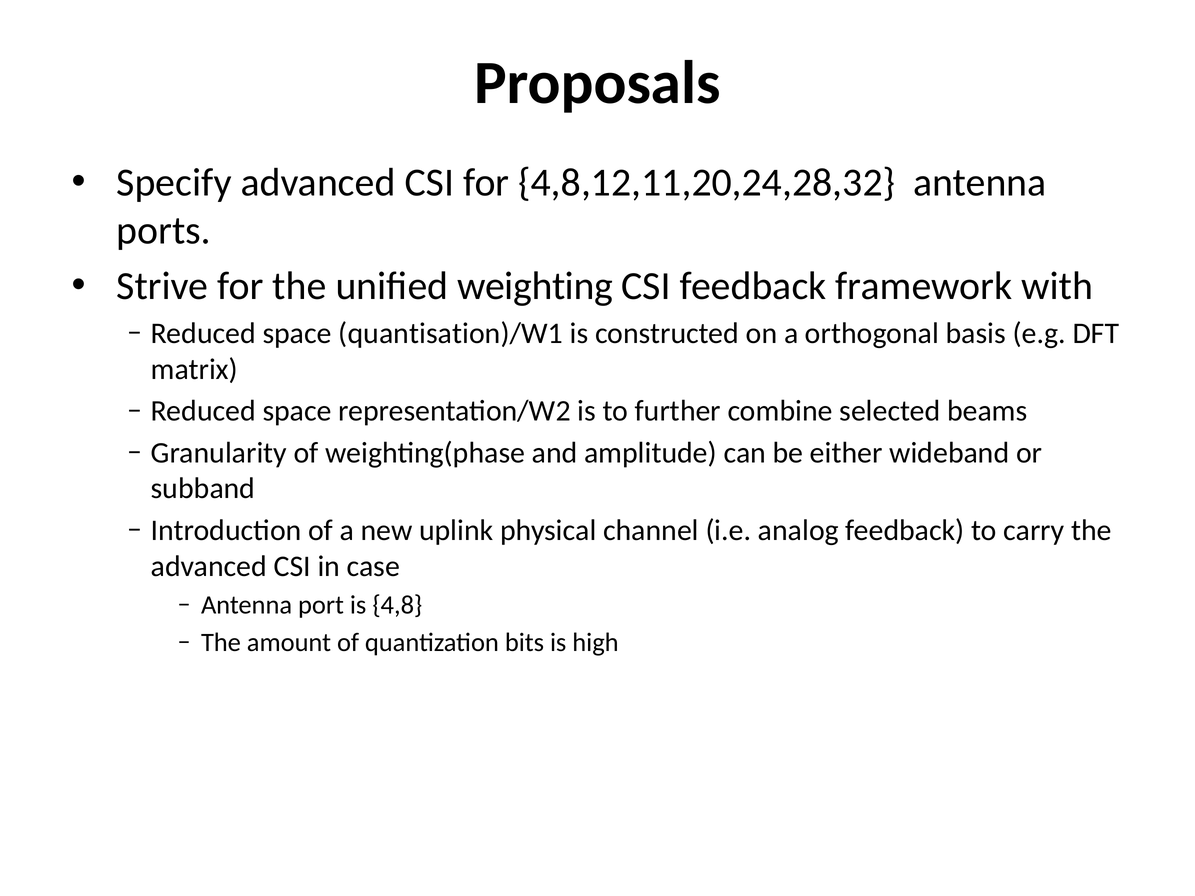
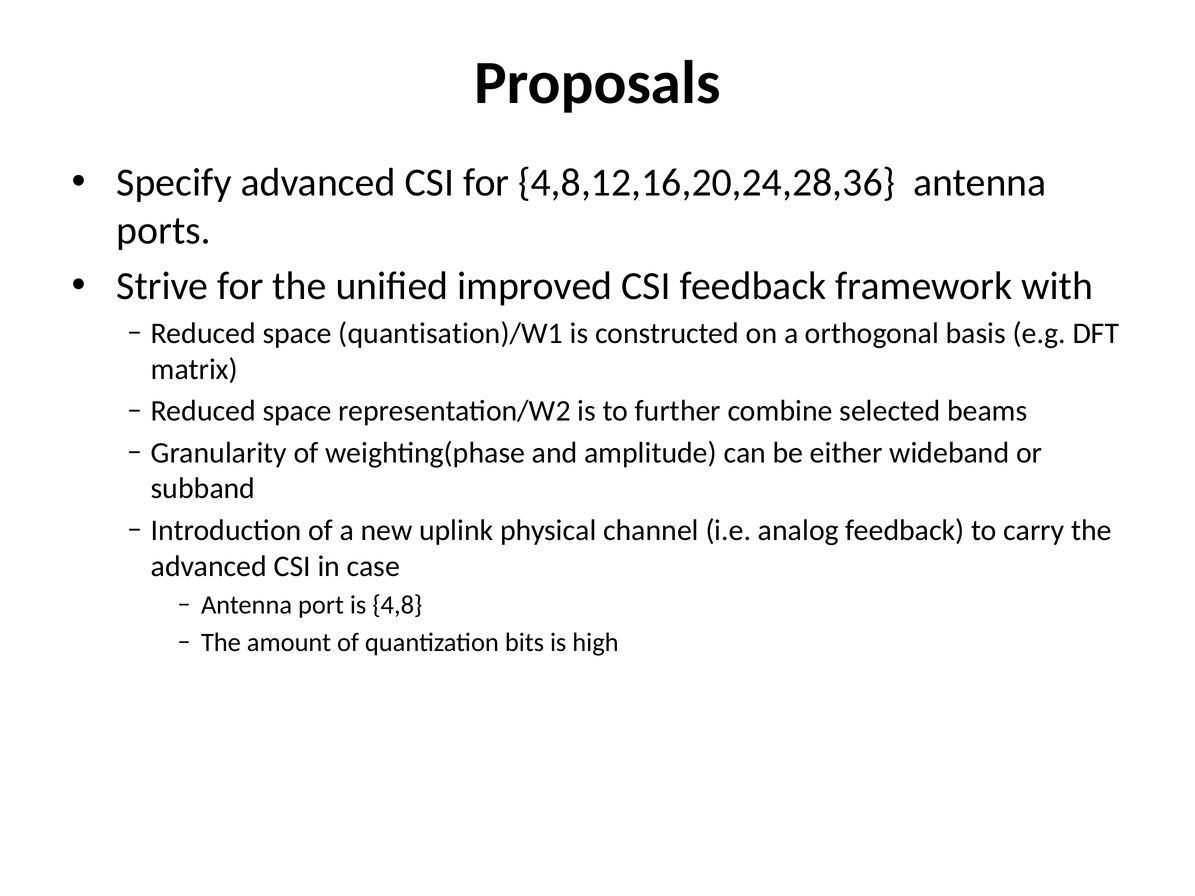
4,8,12,11,20,24,28,32: 4,8,12,11,20,24,28,32 -> 4,8,12,16,20,24,28,36 (707, 183)
weighting: weighting -> improved (535, 286)
